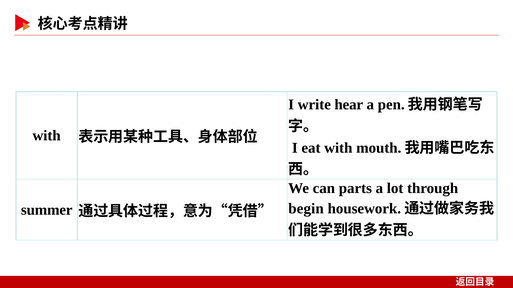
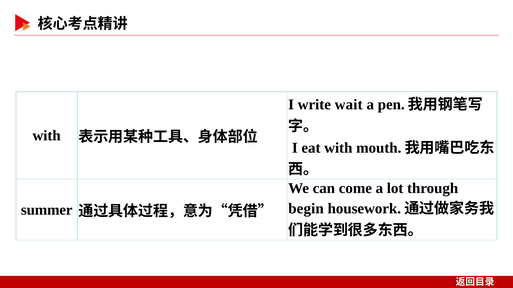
hear: hear -> wait (349, 105)
parts: parts -> come (355, 189)
